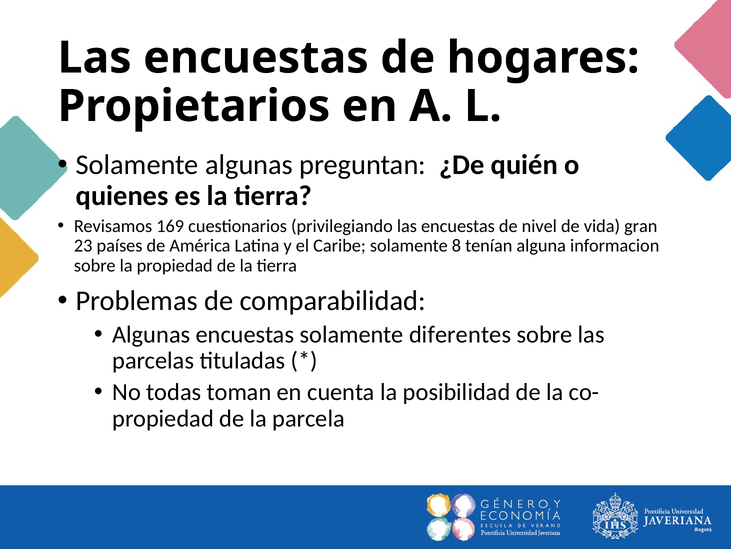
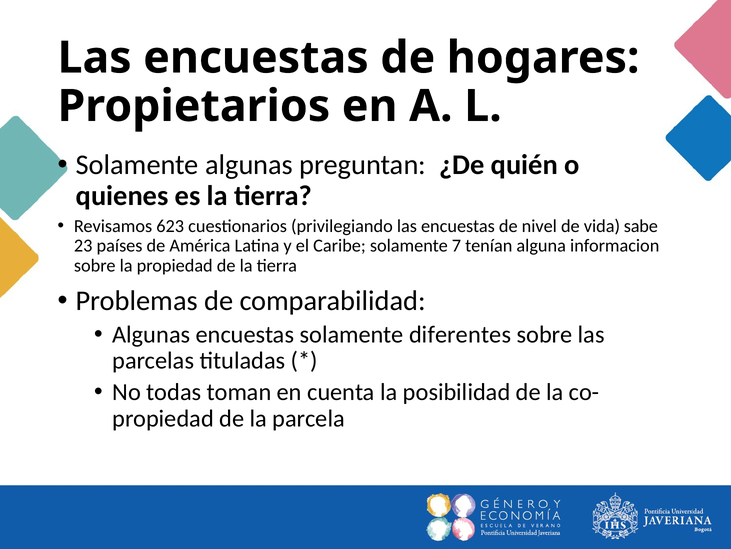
169: 169 -> 623 (170, 226)
gran: gran -> sabe (641, 226)
8: 8 -> 7 (456, 245)
